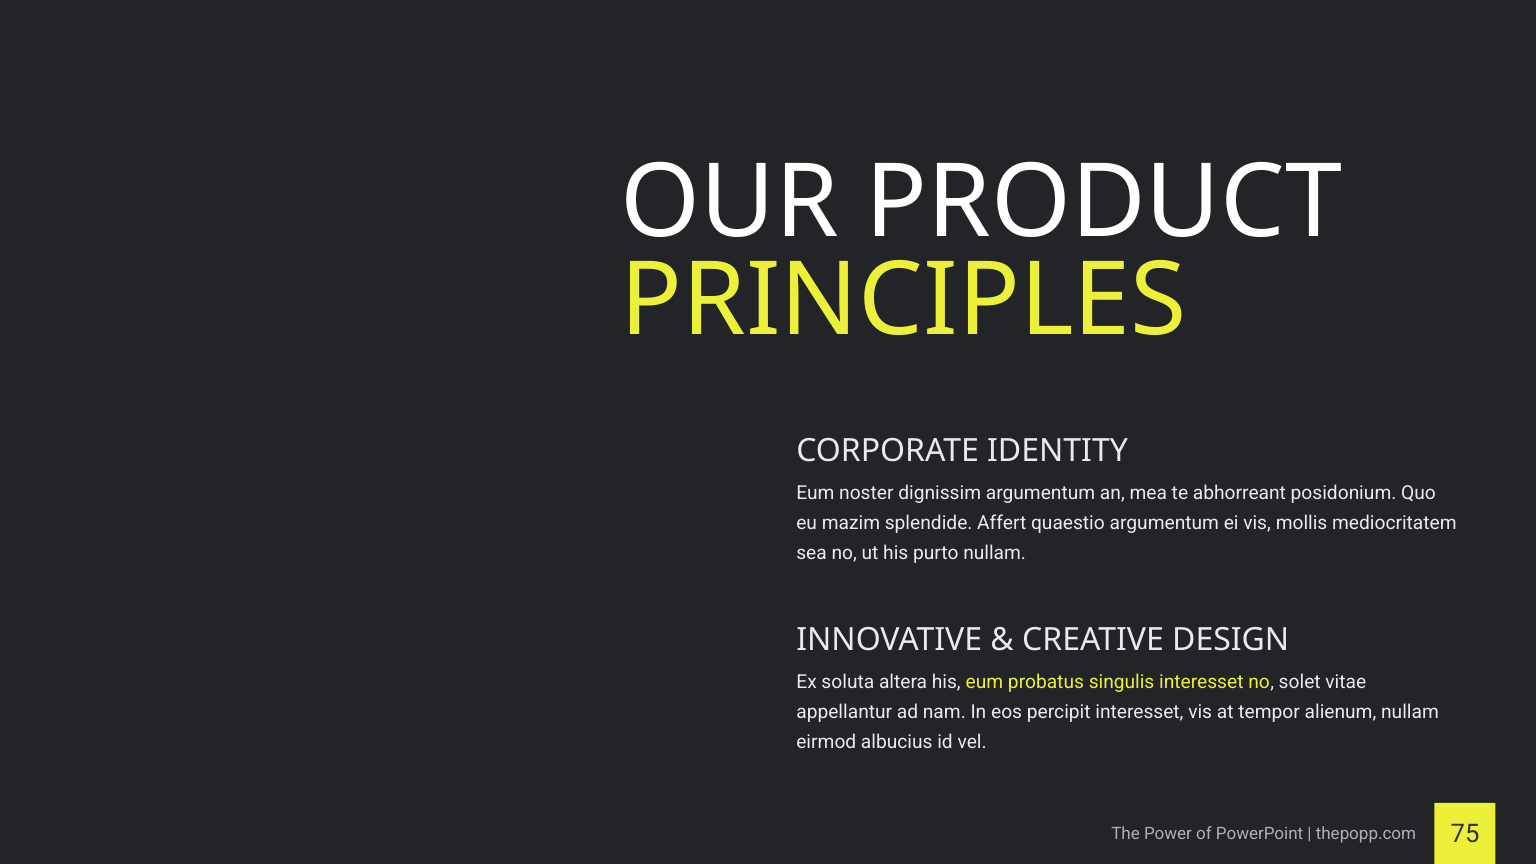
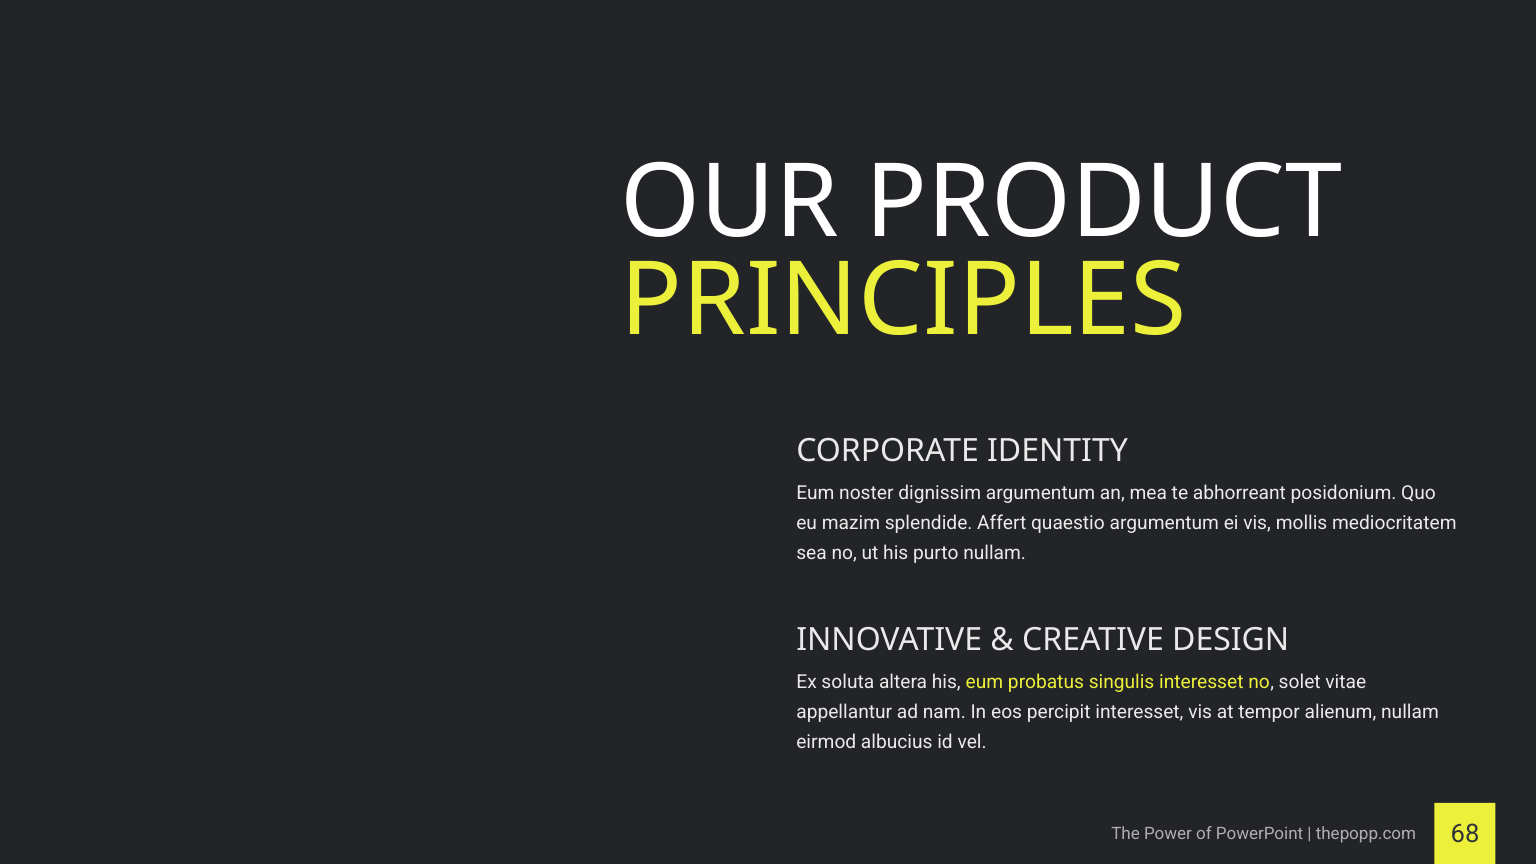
75: 75 -> 68 (1465, 834)
